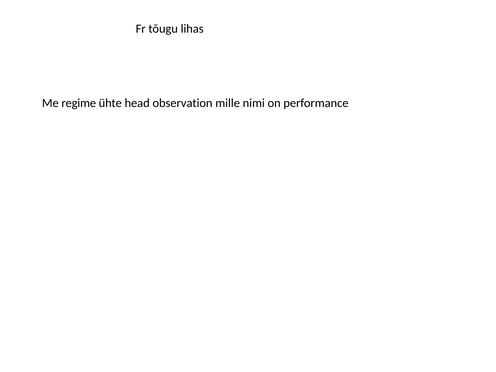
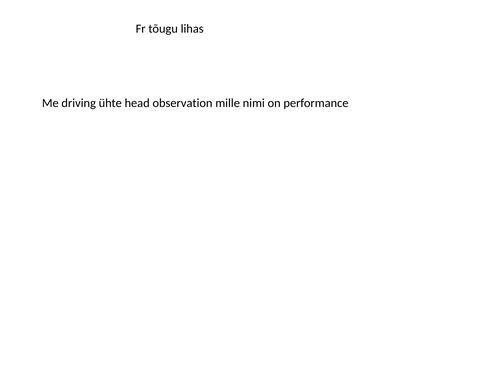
regime: regime -> driving (79, 103)
